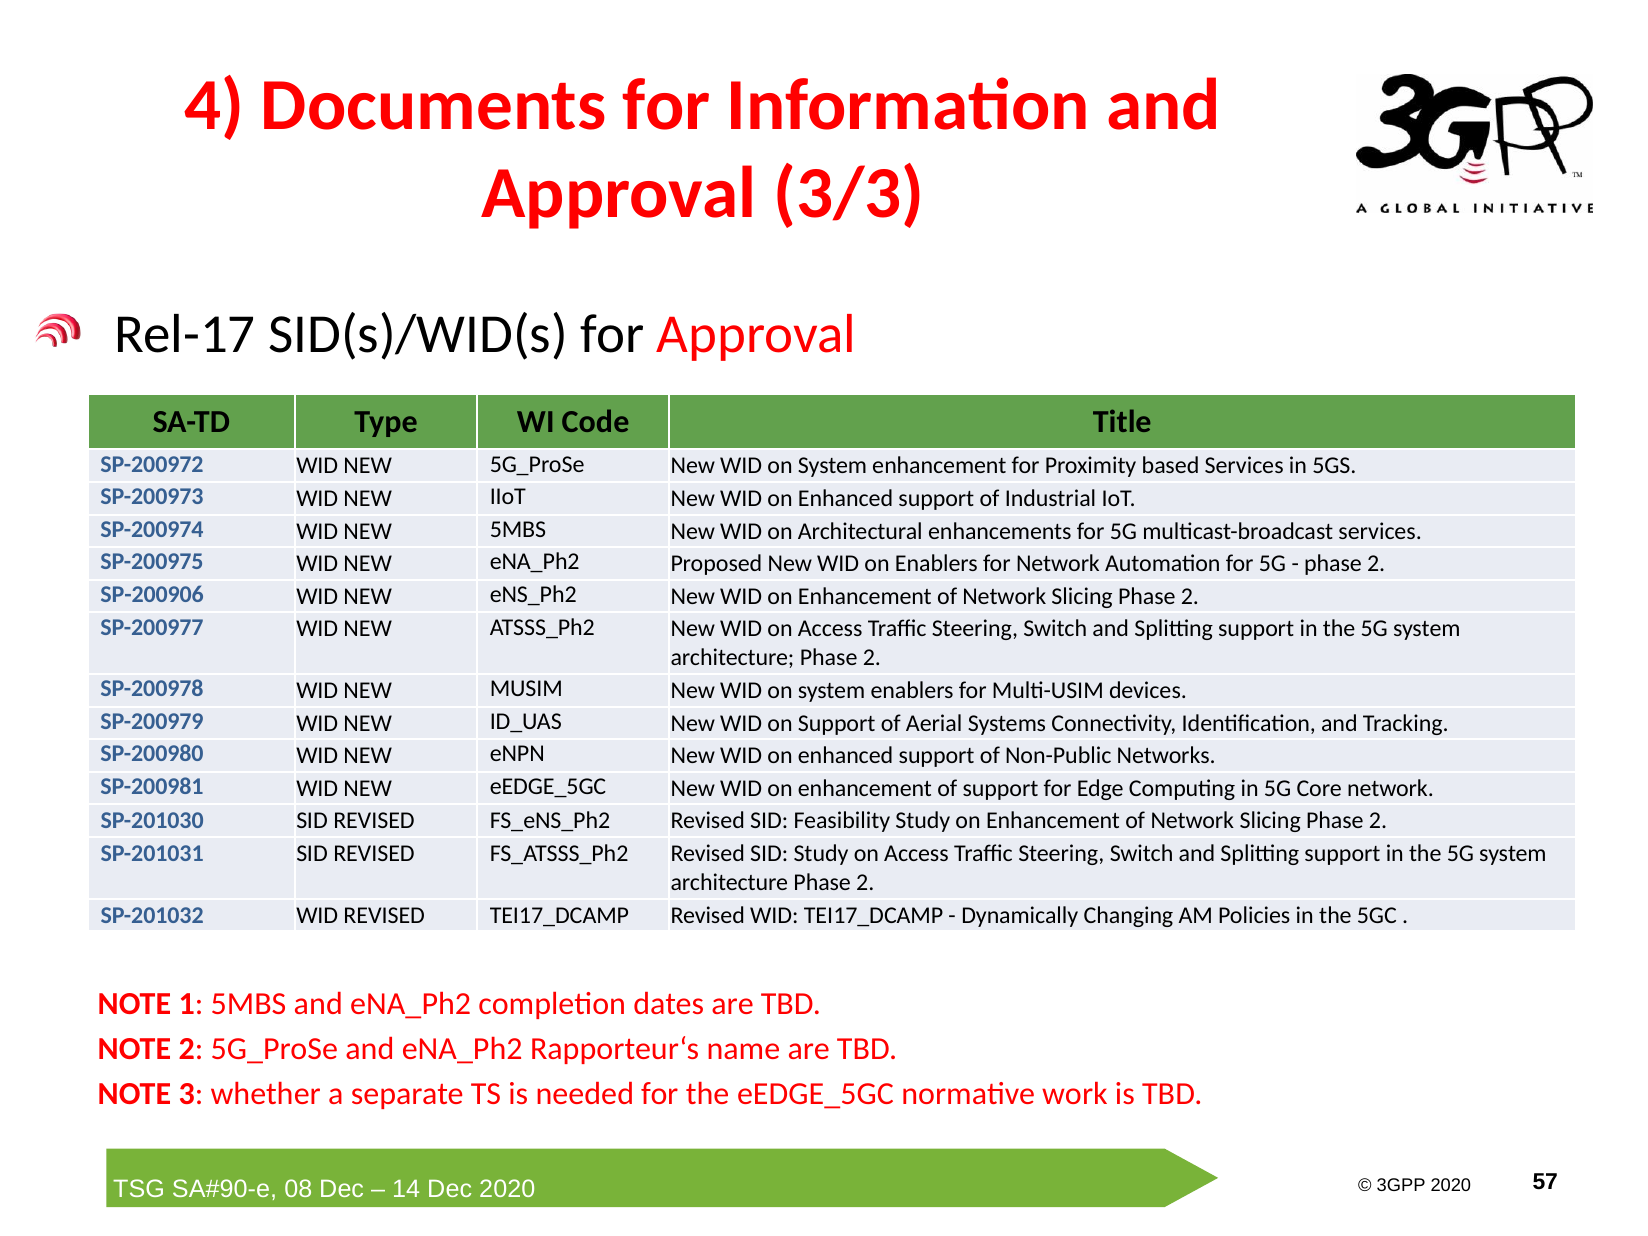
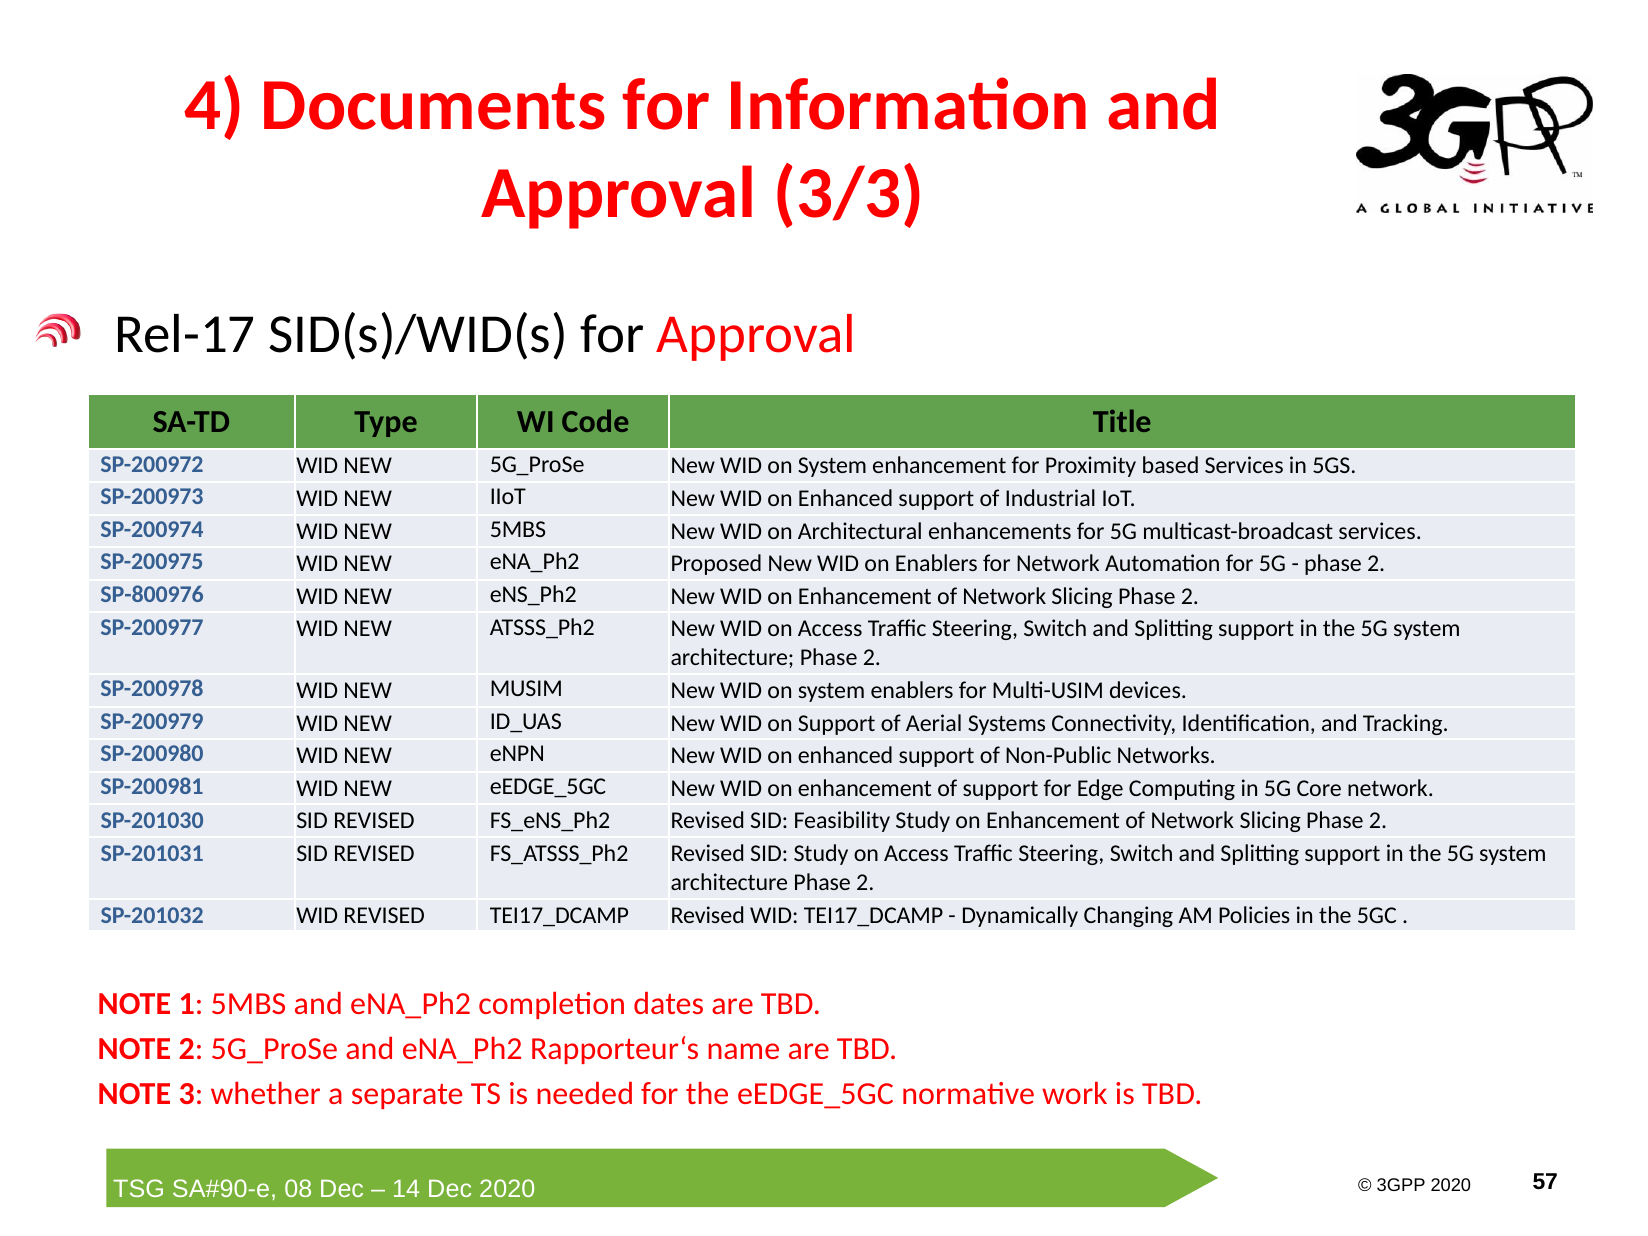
SP-200906: SP-200906 -> SP-800976 (152, 595)
